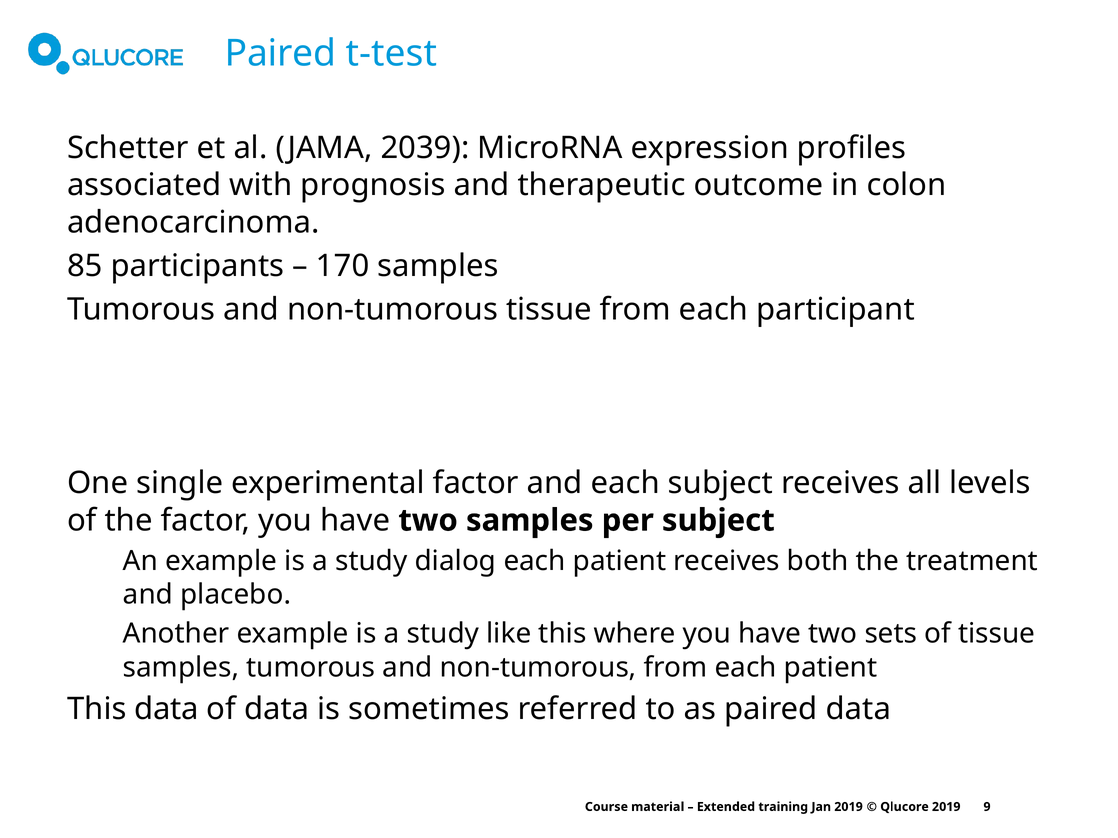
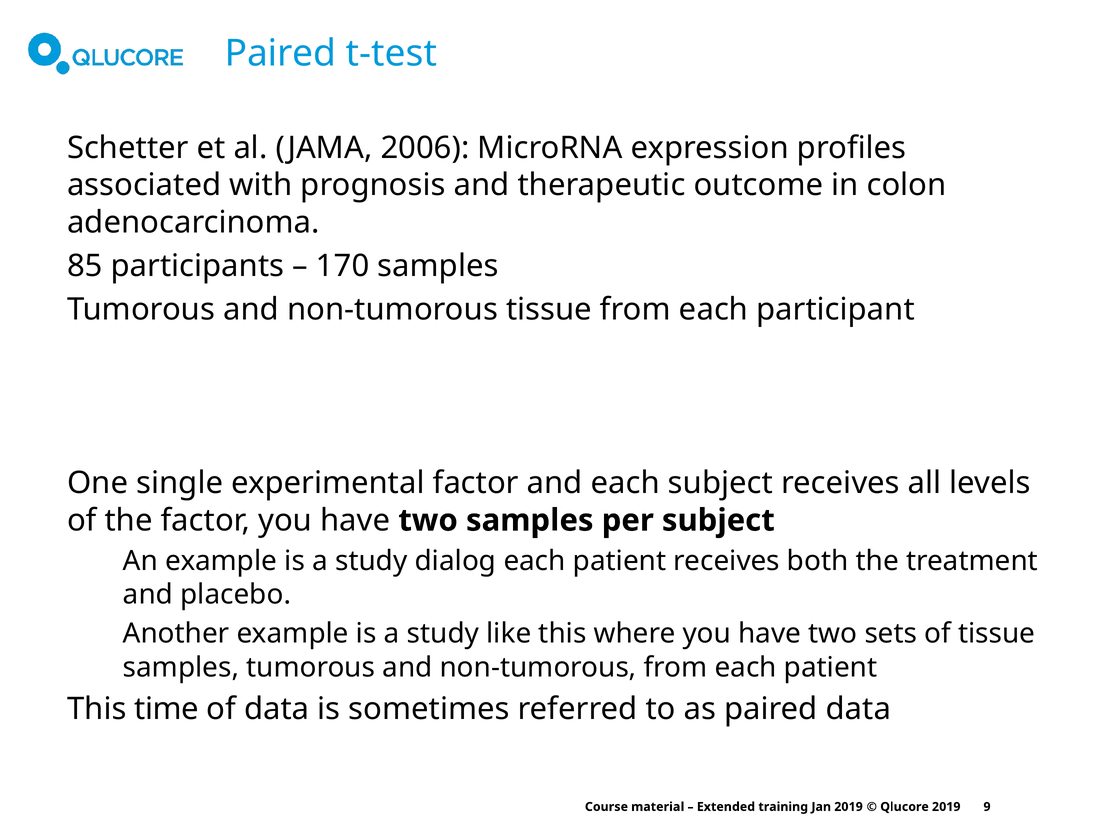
2039: 2039 -> 2006 (425, 148)
This data: data -> time (167, 710)
